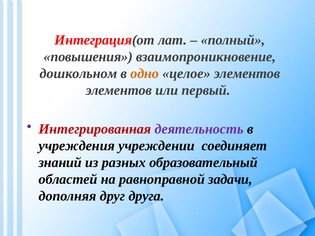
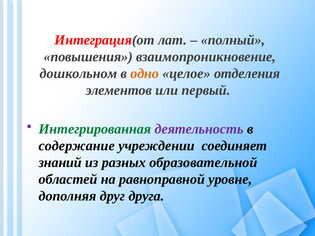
целое элементов: элементов -> отделения (247, 74)
Интегрированная colour: red -> green (95, 129)
учреждения: учреждения -> содержание (77, 146)
образовательный: образовательный -> образовательной (203, 163)
задачи: задачи -> уровне (230, 179)
